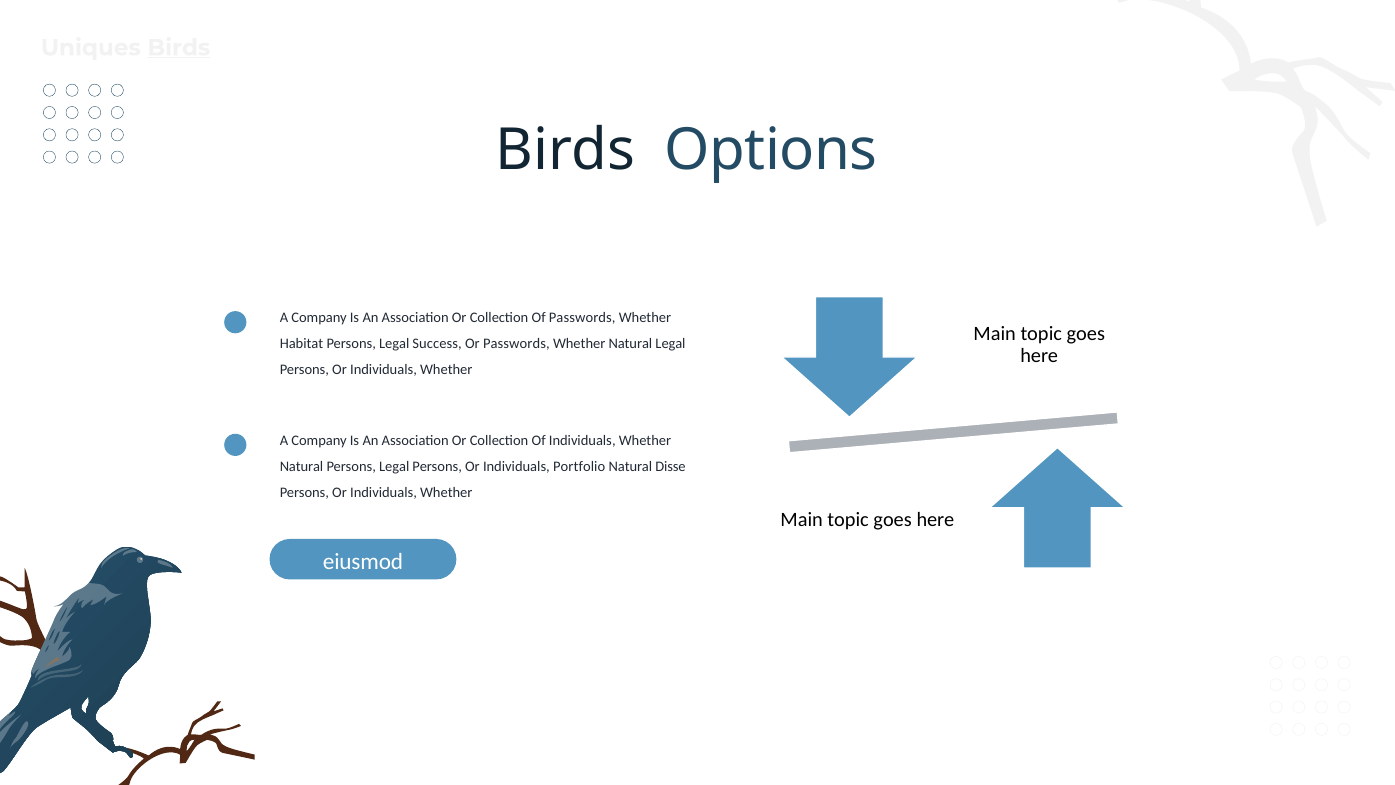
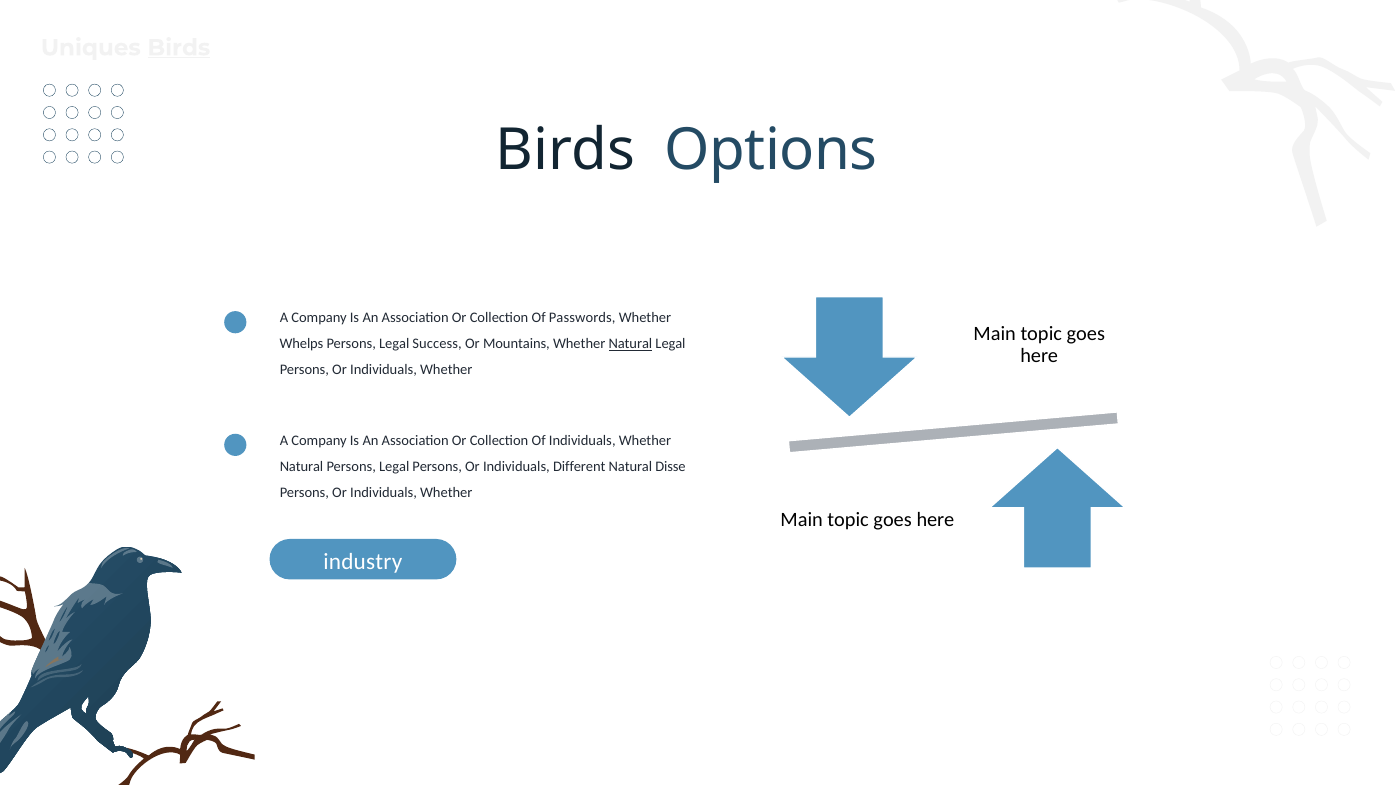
Habitat: Habitat -> Whelps (302, 344)
Or Passwords: Passwords -> Mountains (516, 344)
Natural underline: none -> present (630, 344)
Portfolio: Portfolio -> Different (579, 466)
eiusmod: eiusmod -> industry (363, 561)
